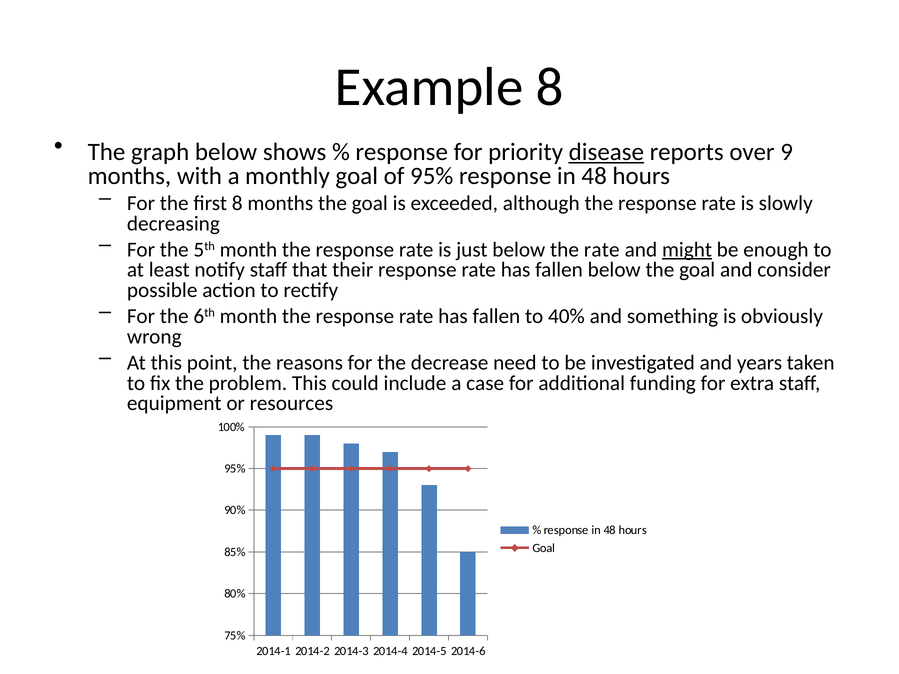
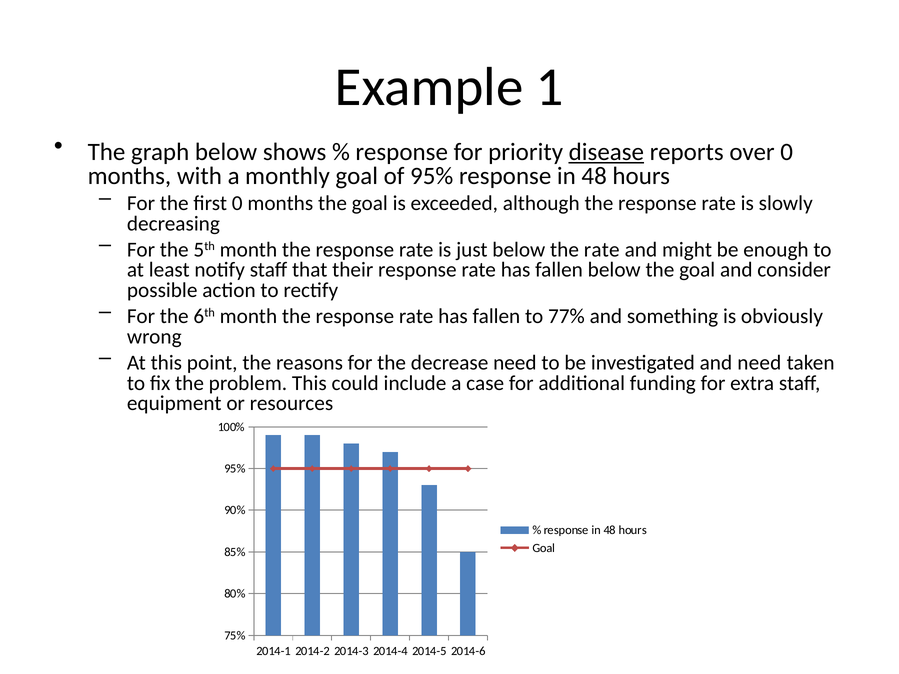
Example 8: 8 -> 1 (550, 87)
over 9: 9 -> 0 (787, 152)
first 8: 8 -> 0 (237, 203)
might underline: present -> none (687, 250)
40%: 40% -> 77% (566, 316)
and years: years -> need (759, 363)
